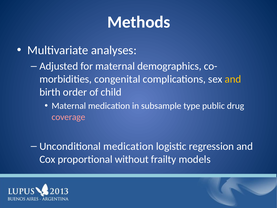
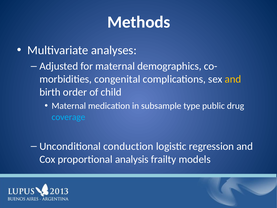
coverage colour: pink -> light blue (68, 117)
Unconditional medication: medication -> conduction (128, 146)
without: without -> analysis (132, 159)
